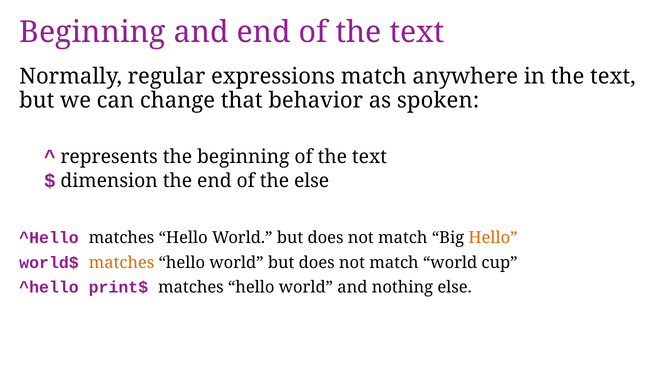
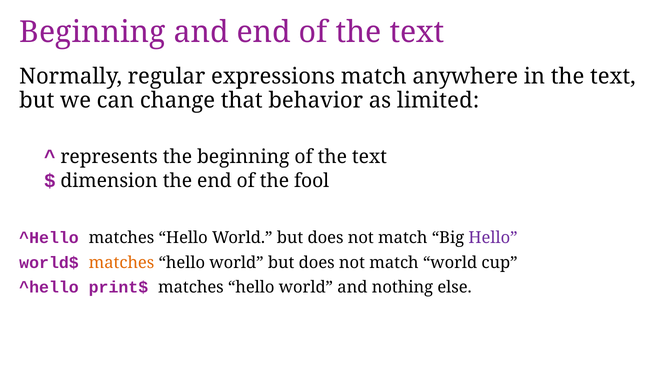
spoken: spoken -> limited (438, 100)
the else: else -> fool (312, 181)
Hello colour: orange -> purple (493, 238)
